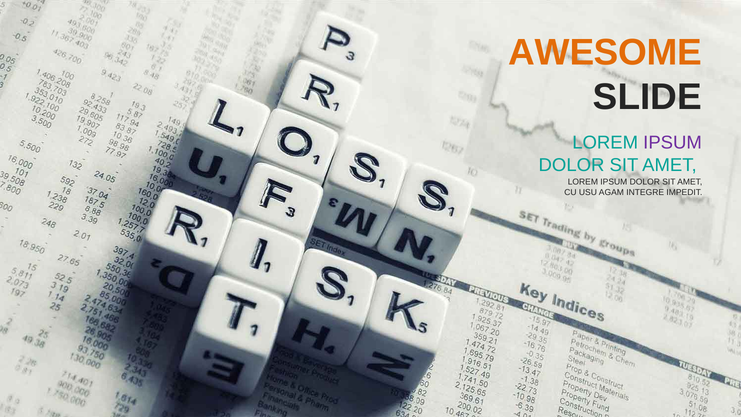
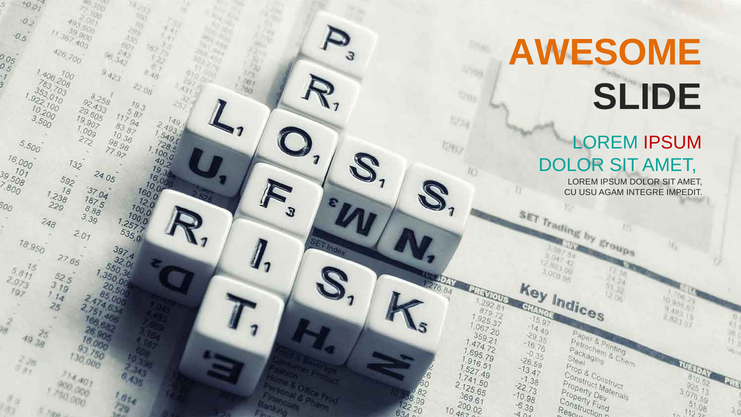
IPSUM colour: purple -> red (673, 143)
